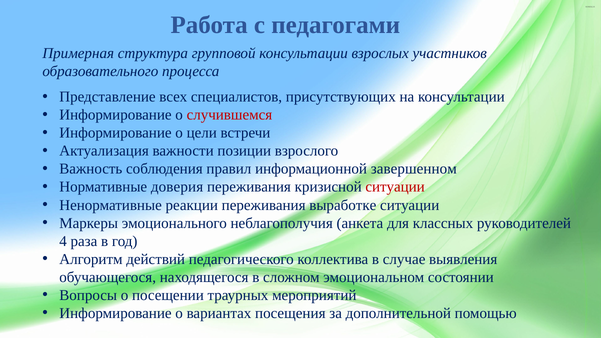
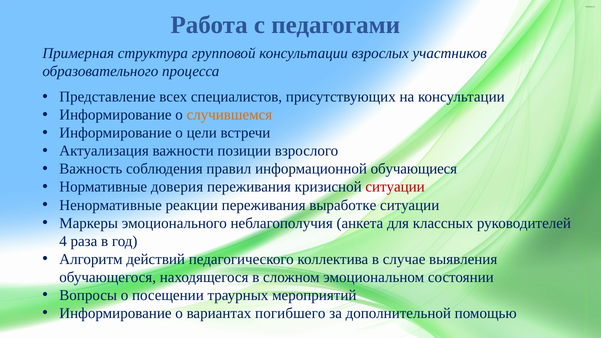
случившемся colour: red -> orange (229, 115)
завершенном: завершенном -> обучающиеся (414, 169)
посещения: посещения -> погибшего (290, 313)
